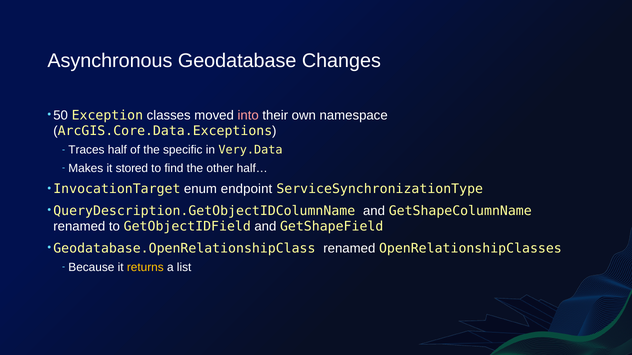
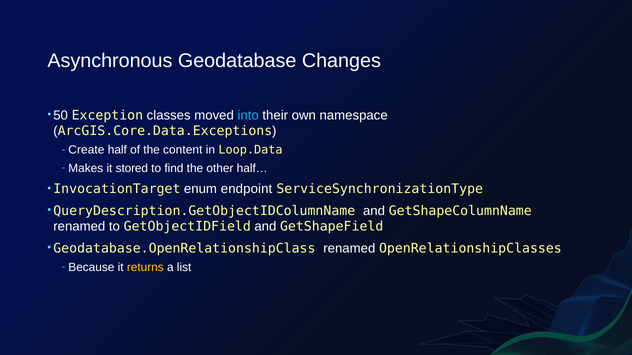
into colour: pink -> light blue (248, 115)
Traces: Traces -> Create (86, 150)
specific: specific -> content (183, 150)
Very.Data: Very.Data -> Loop.Data (251, 150)
